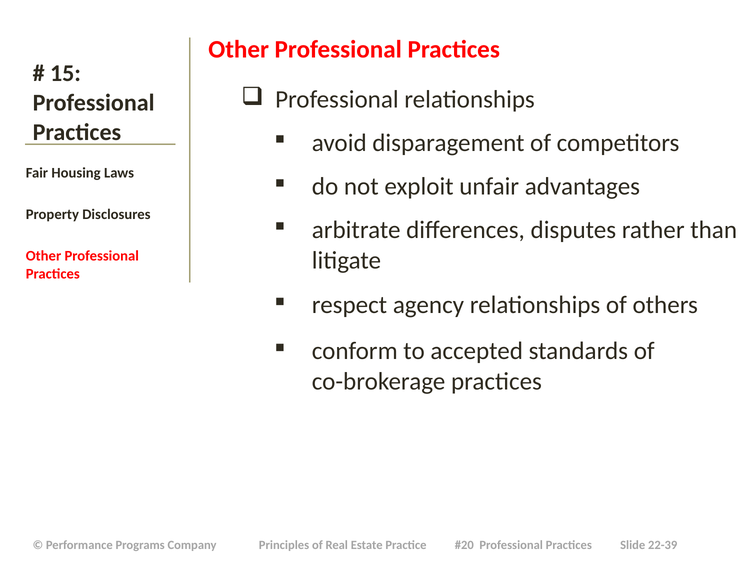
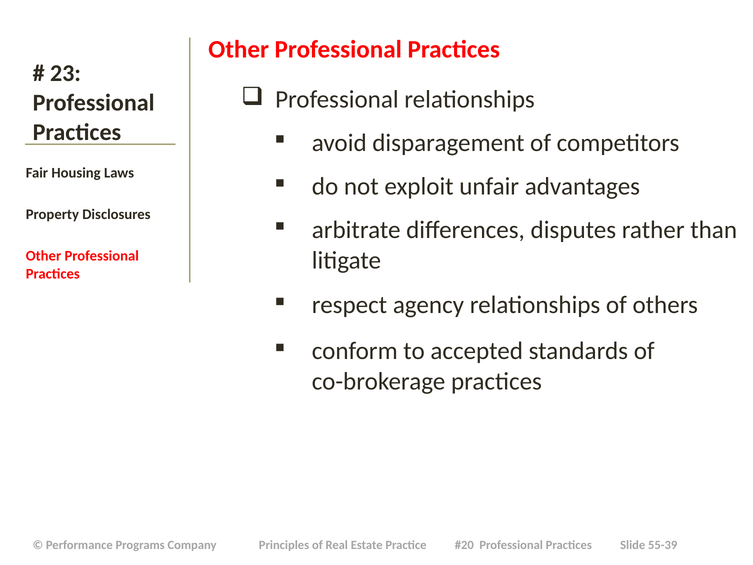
15: 15 -> 23 (65, 73)
22-39: 22-39 -> 55-39 (663, 545)
